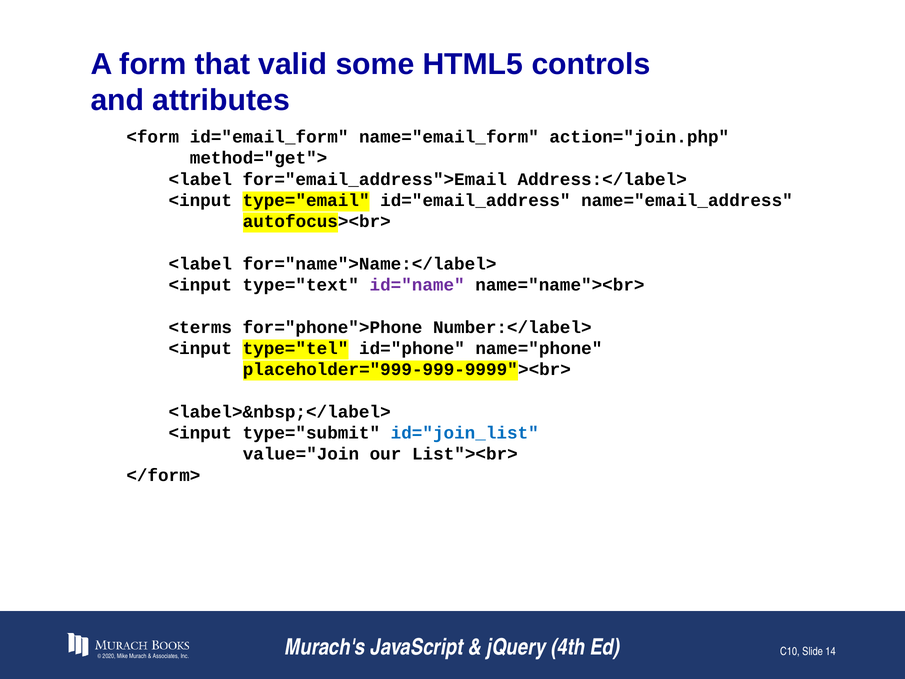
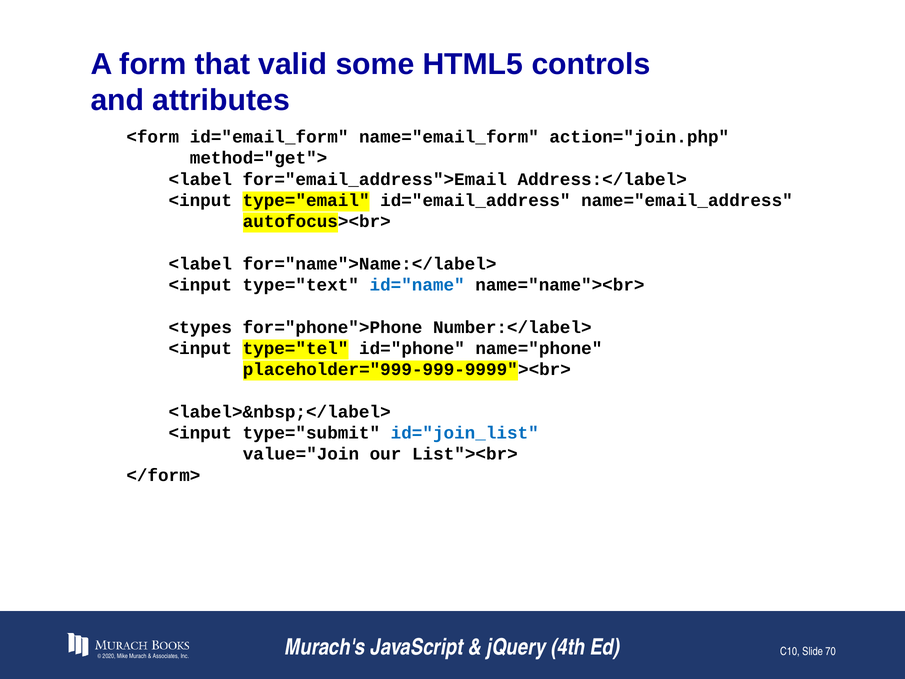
id="name colour: purple -> blue (417, 285)
<terms: <terms -> <types (200, 327)
14: 14 -> 70 (831, 651)
